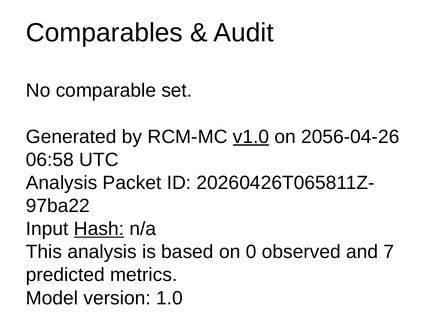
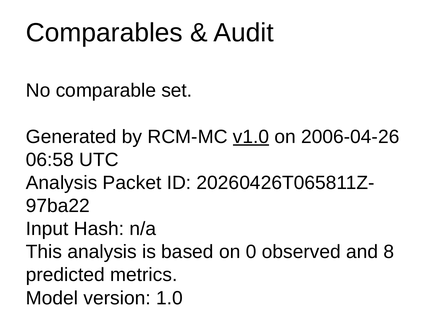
2056-04-26: 2056-04-26 -> 2006-04-26 (350, 137)
Hash underline: present -> none (99, 229)
7: 7 -> 8 (389, 252)
